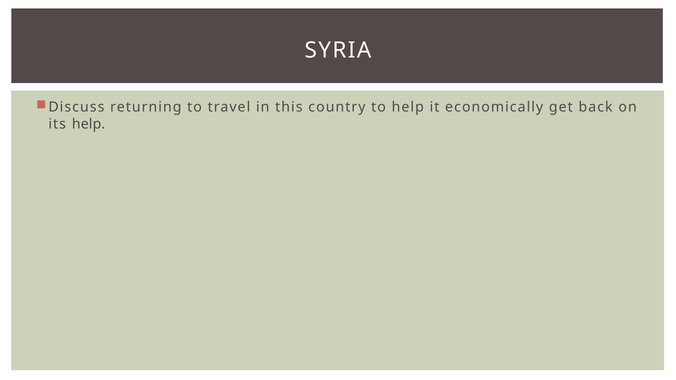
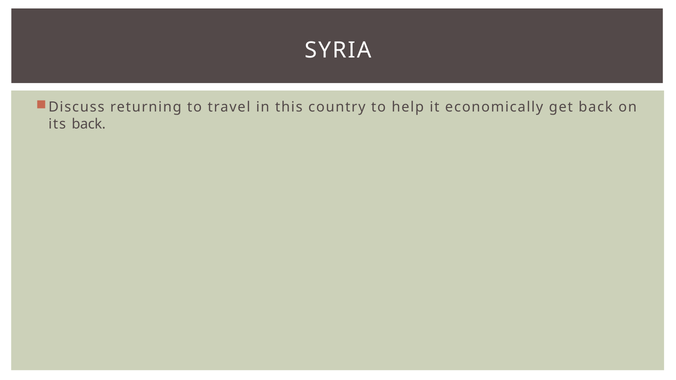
its help: help -> back (89, 124)
